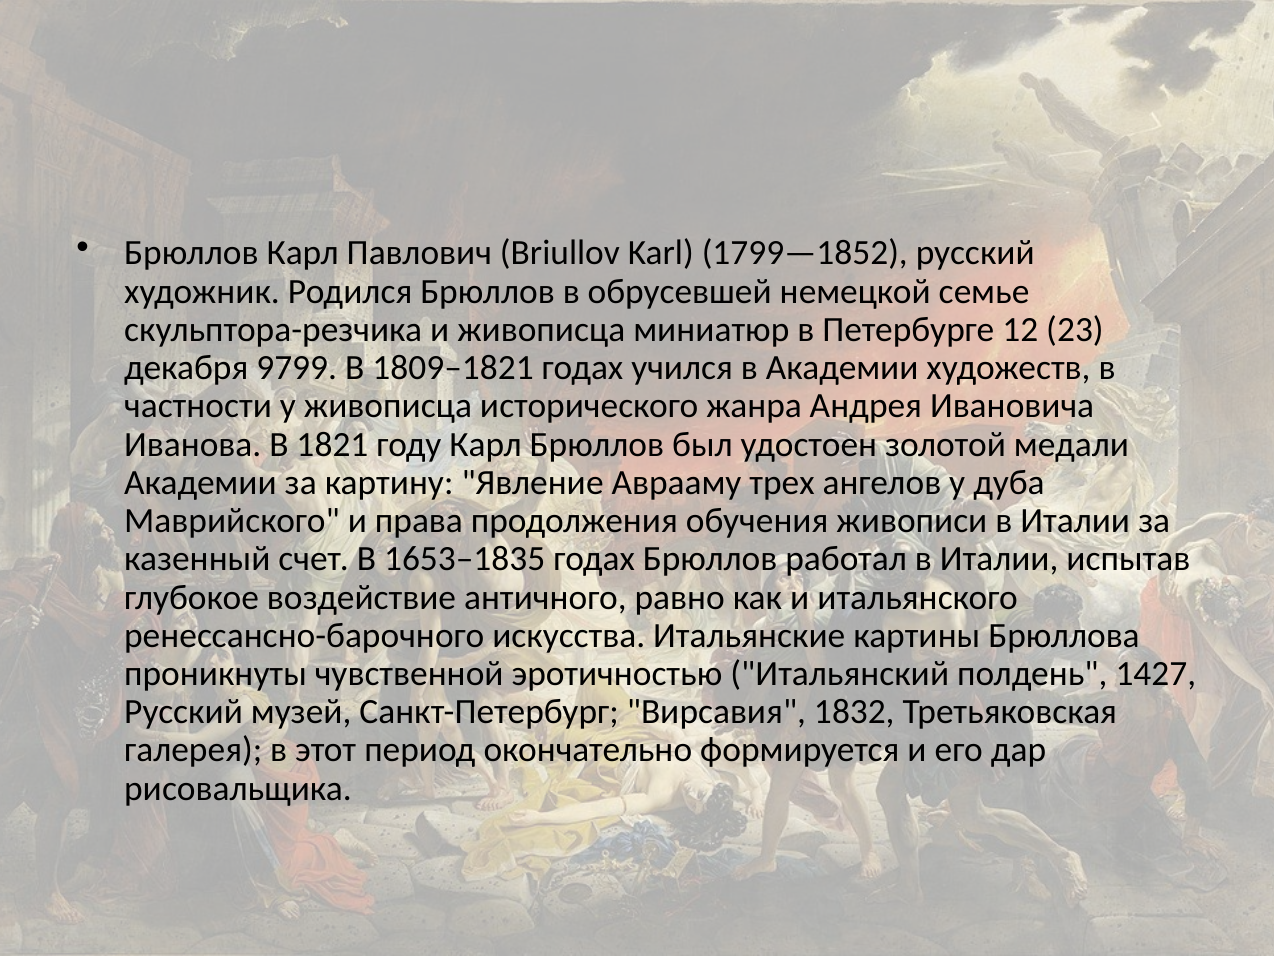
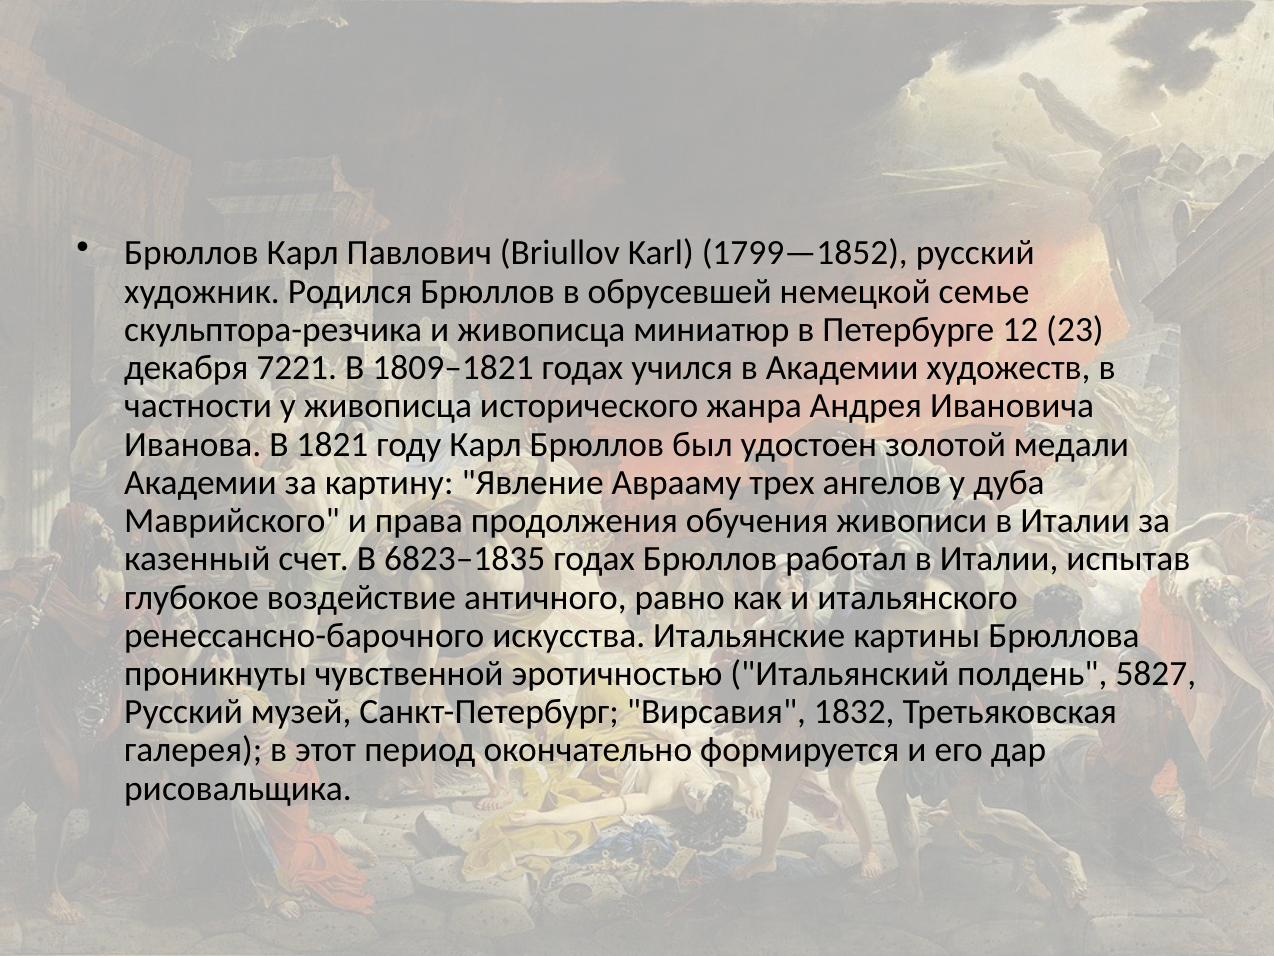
9799: 9799 -> 7221 (297, 368)
1653–1835: 1653–1835 -> 6823–1835 (465, 559)
1427: 1427 -> 5827 (1156, 673)
